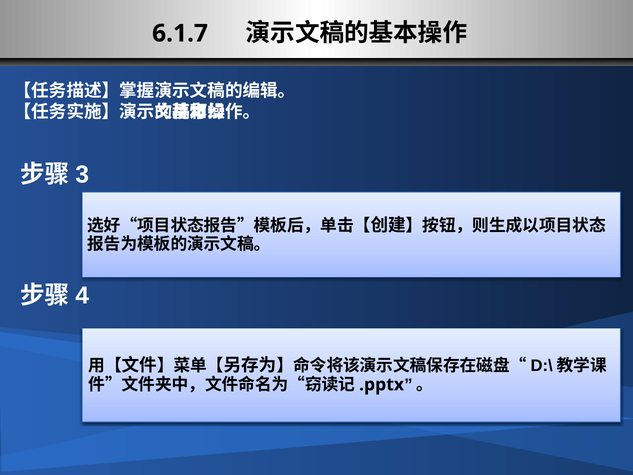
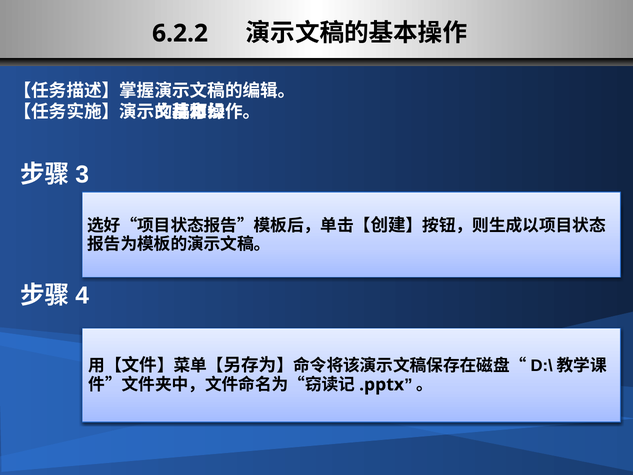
6.1.7: 6.1.7 -> 6.2.2 (180, 33)
